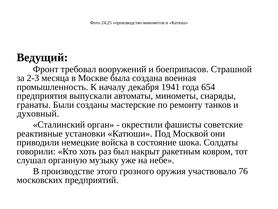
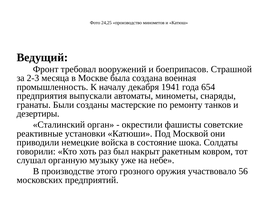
духовный: духовный -> дезертиры (38, 113)
76: 76 -> 56 (243, 171)
